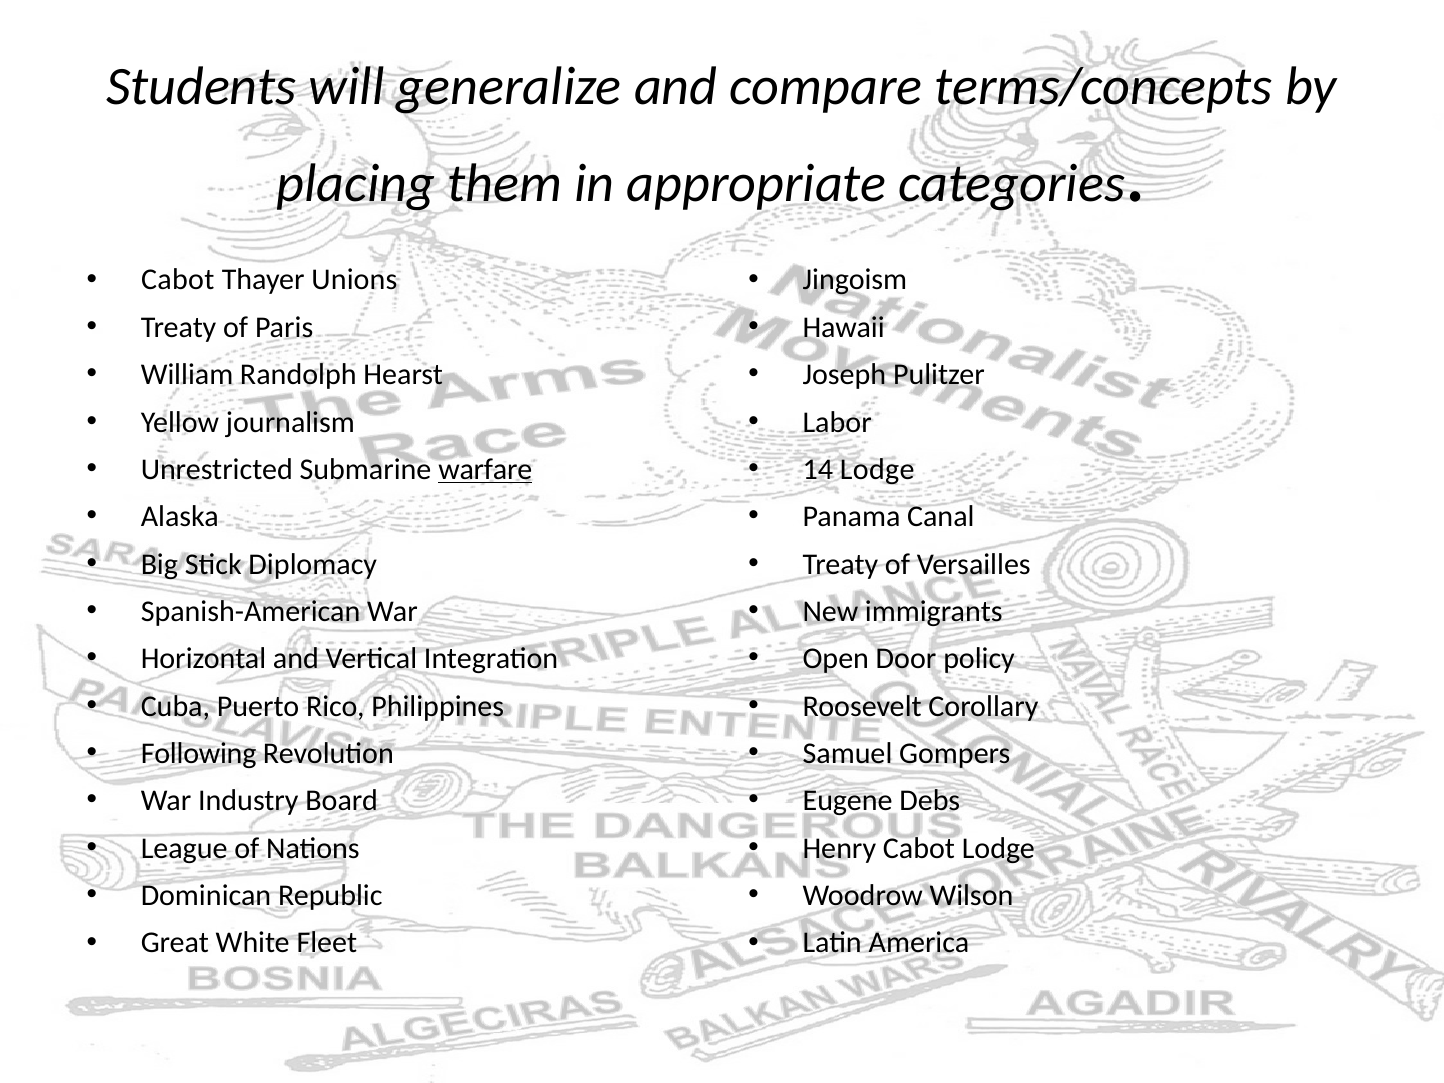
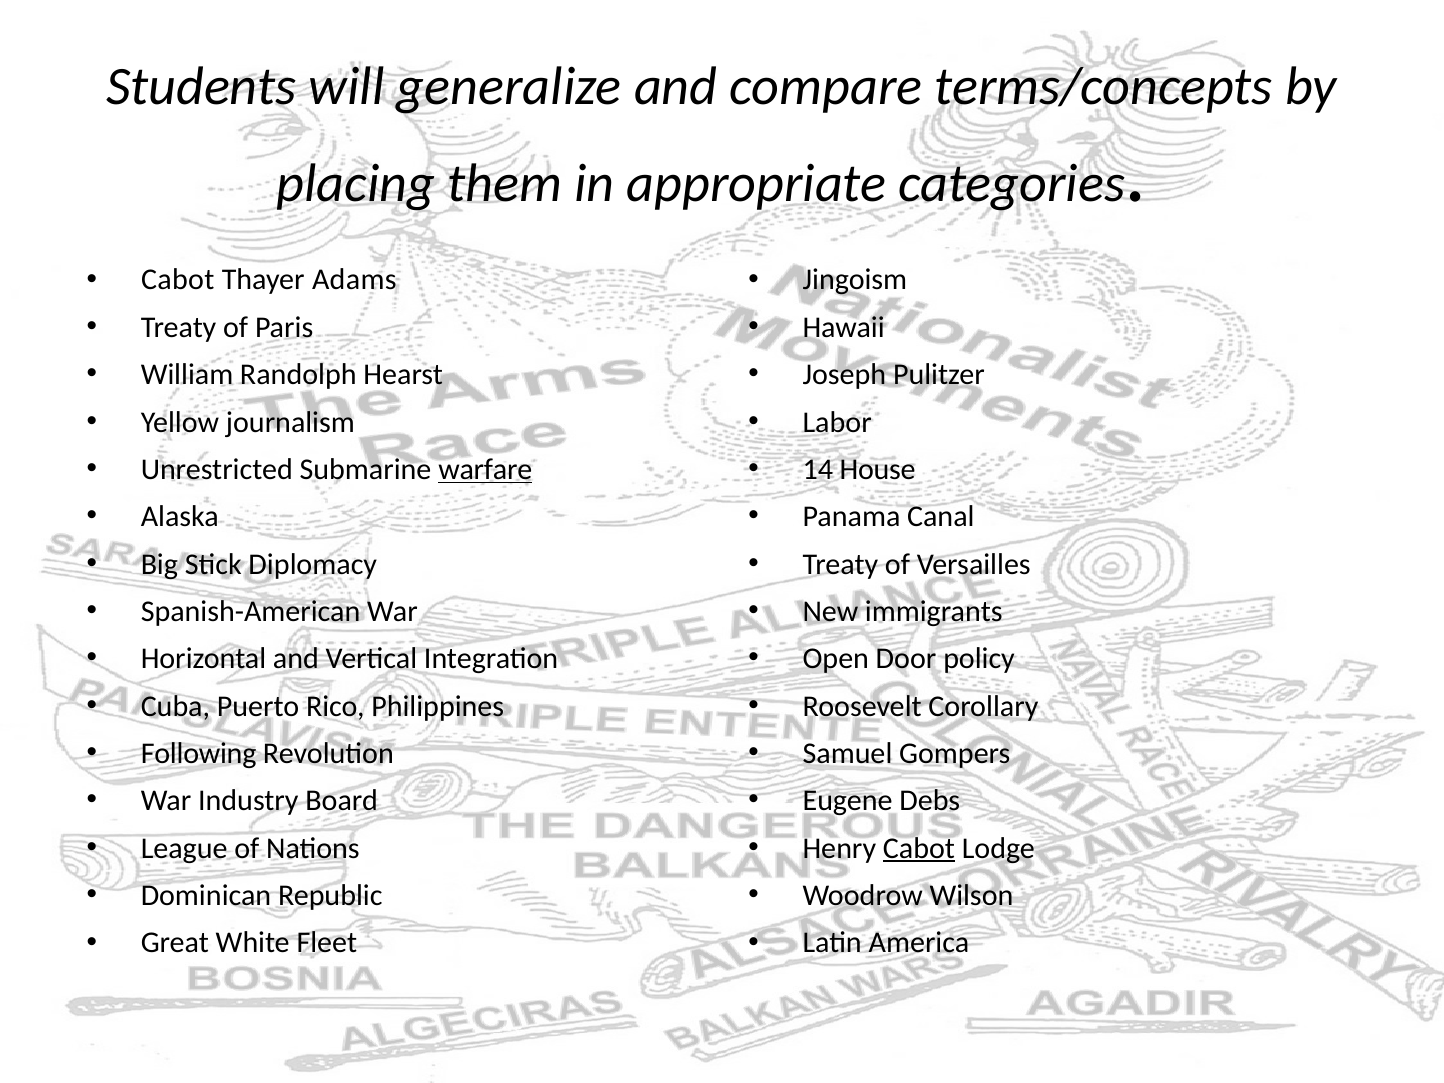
Unions: Unions -> Adams (354, 280)
14 Lodge: Lodge -> House (878, 469)
Cabot underline: none -> present (919, 848)
